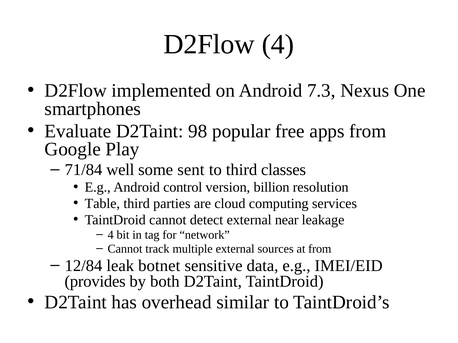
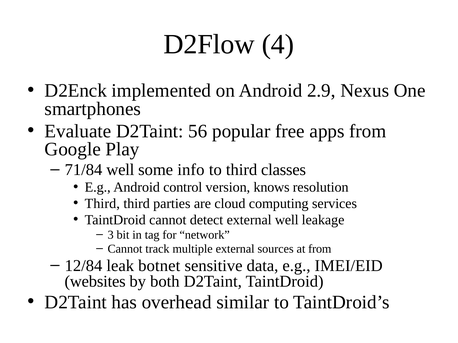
D2Flow: D2Flow -> D2Enck (76, 91)
7.3: 7.3 -> 2.9 (321, 91)
98: 98 -> 56 (198, 131)
sent: sent -> info (191, 170)
billion: billion -> knows (272, 188)
Table: Table -> Third (102, 204)
external near: near -> well (287, 220)
4: 4 -> 3 (111, 235)
provides: provides -> websites (95, 282)
